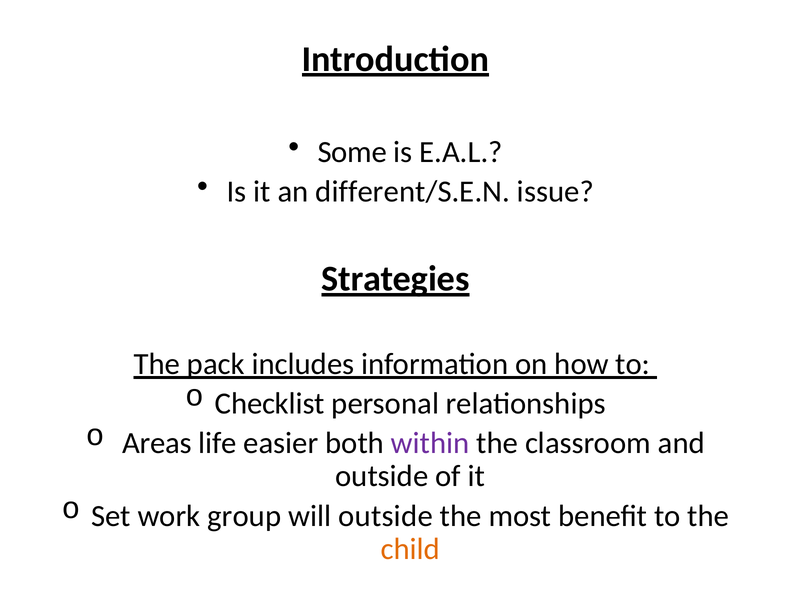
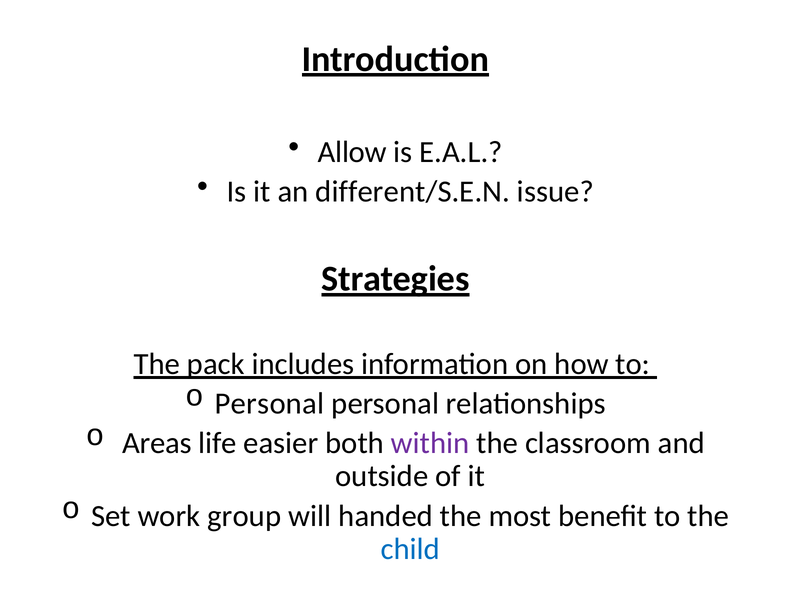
Some: Some -> Allow (352, 152)
Checklist: Checklist -> Personal (270, 404)
will outside: outside -> handed (386, 516)
child colour: orange -> blue (410, 549)
